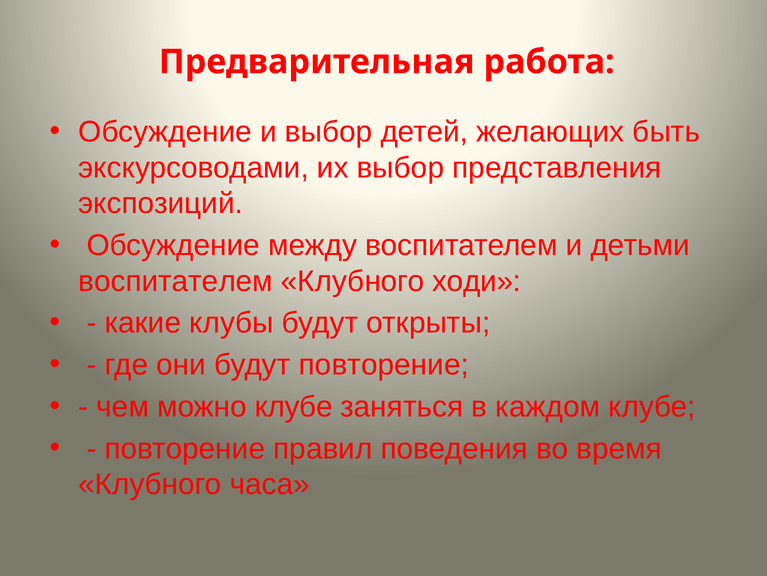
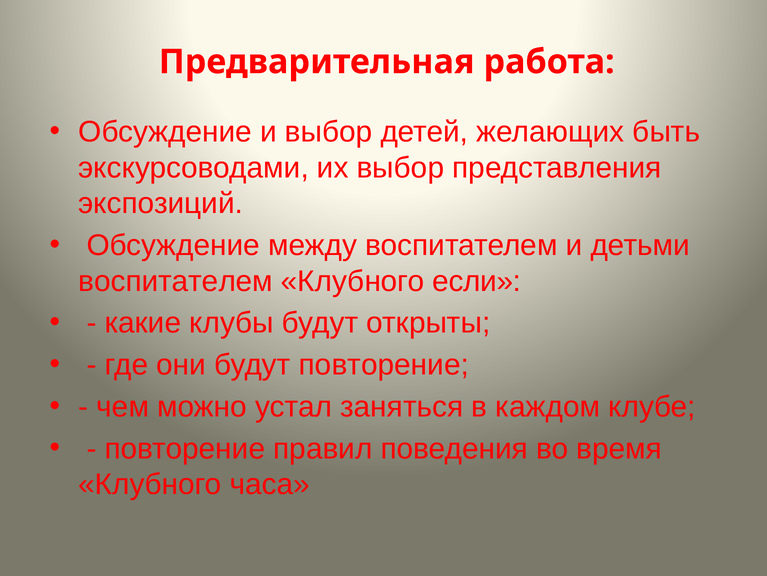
ходи: ходи -> если (477, 281)
можно клубе: клубе -> устал (294, 406)
